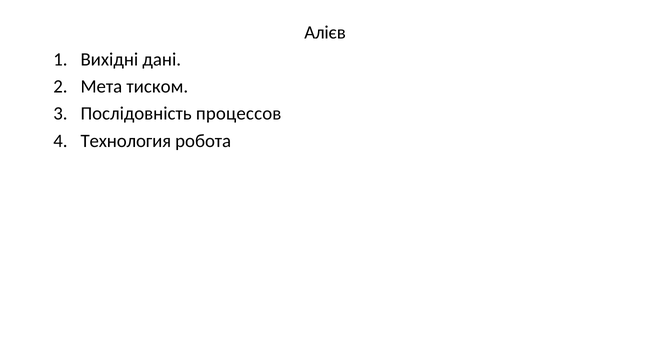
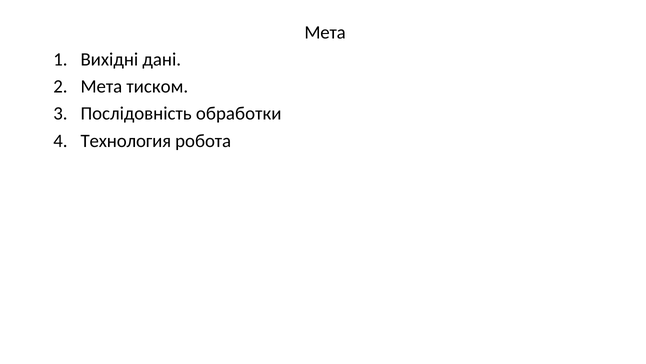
Алієв: Алієв -> Мета (325, 32)
процессов: процессов -> обработки (239, 114)
